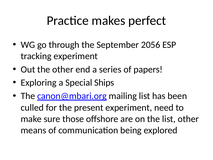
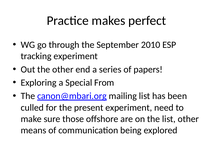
2056: 2056 -> 2010 (151, 45)
Ships: Ships -> From (104, 83)
